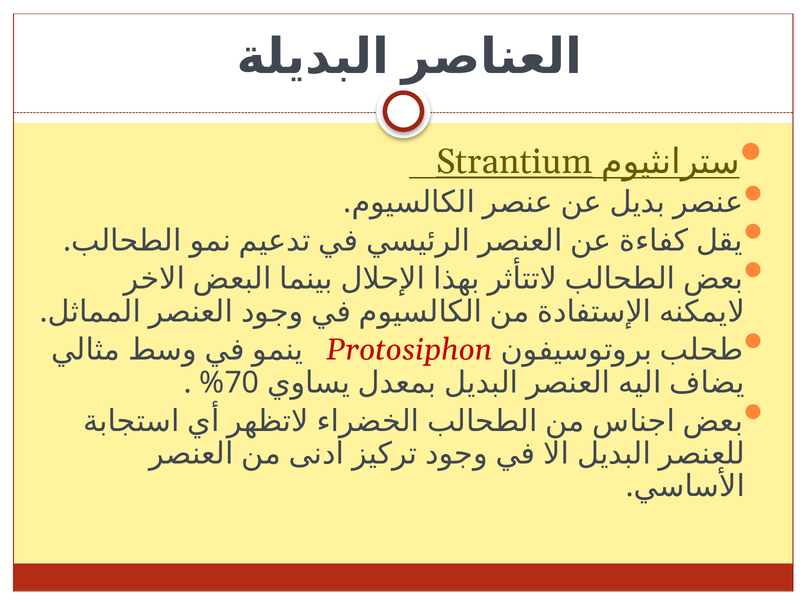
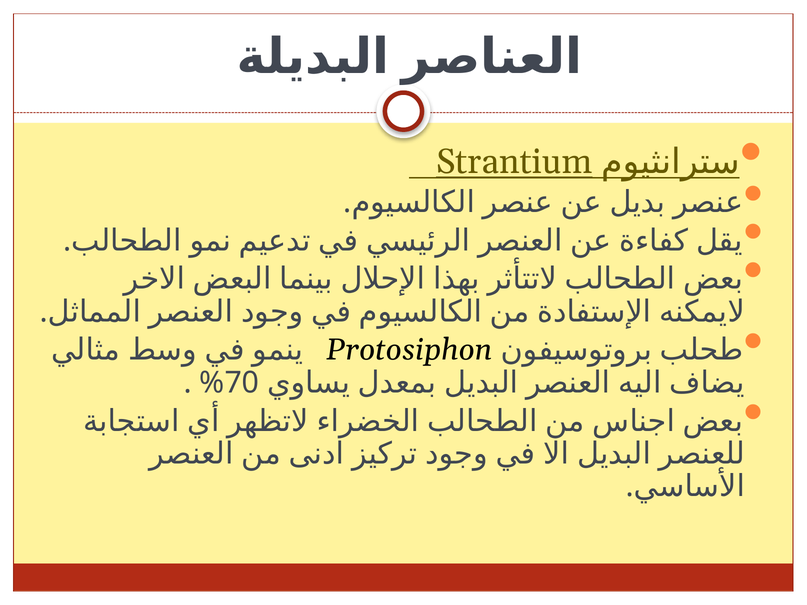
Protosiphon colour: red -> black (410, 350)
